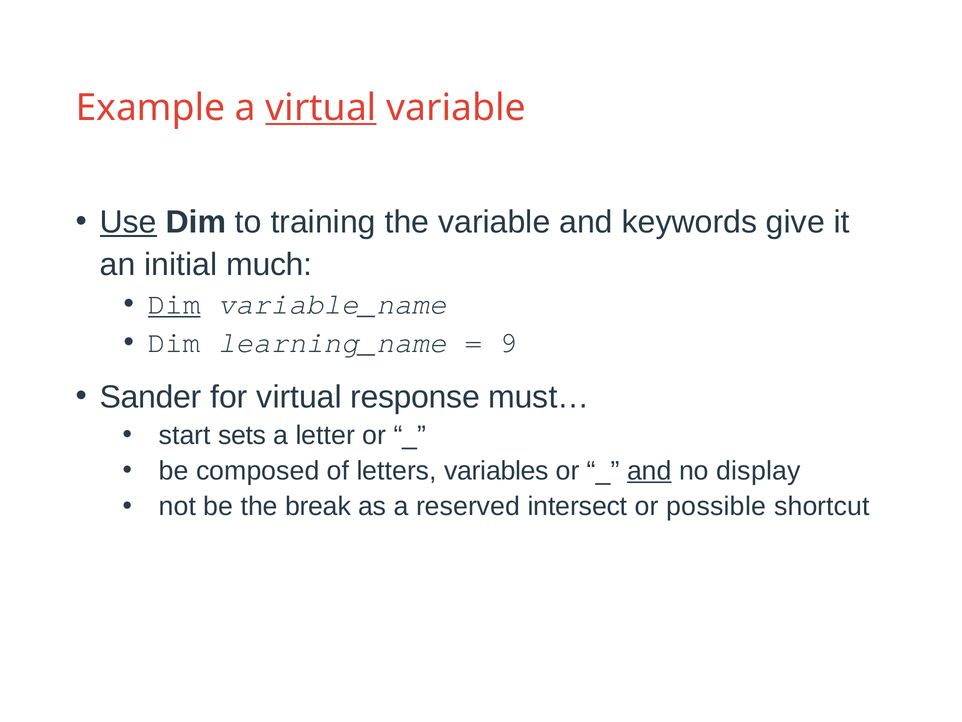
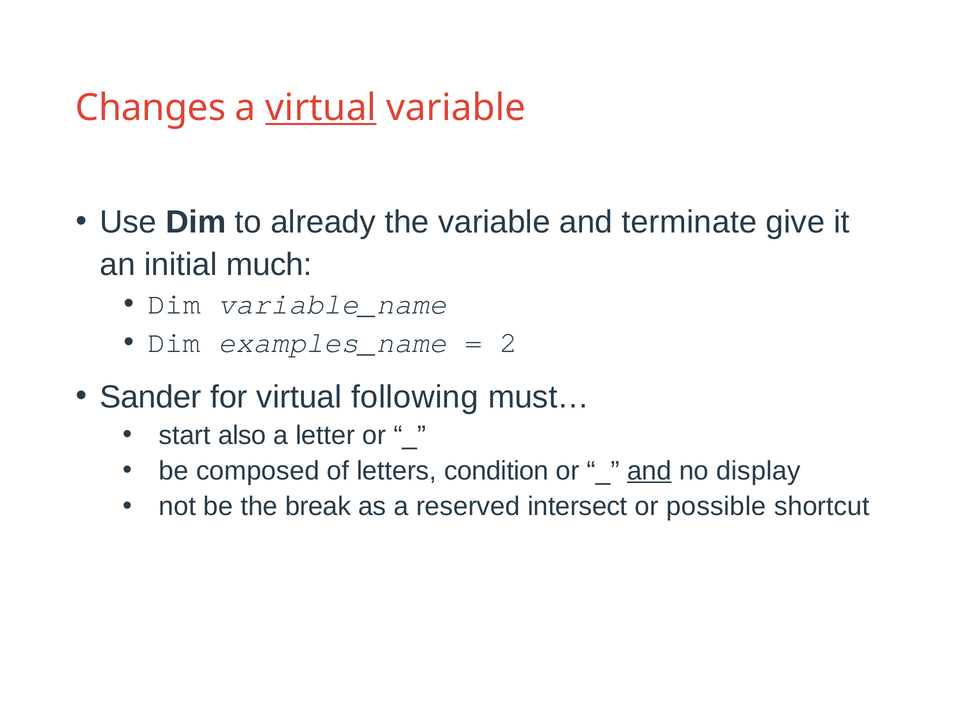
Example: Example -> Changes (151, 108)
Use underline: present -> none (128, 222)
training: training -> already (323, 222)
keywords: keywords -> terminate (689, 222)
Dim underline: present -> none (174, 304)
learning_name: learning_name -> examples_name (333, 342)
9: 9 -> 2 (509, 342)
response: response -> following (415, 397)
sets: sets -> also (242, 435)
variables: variables -> condition (496, 470)
